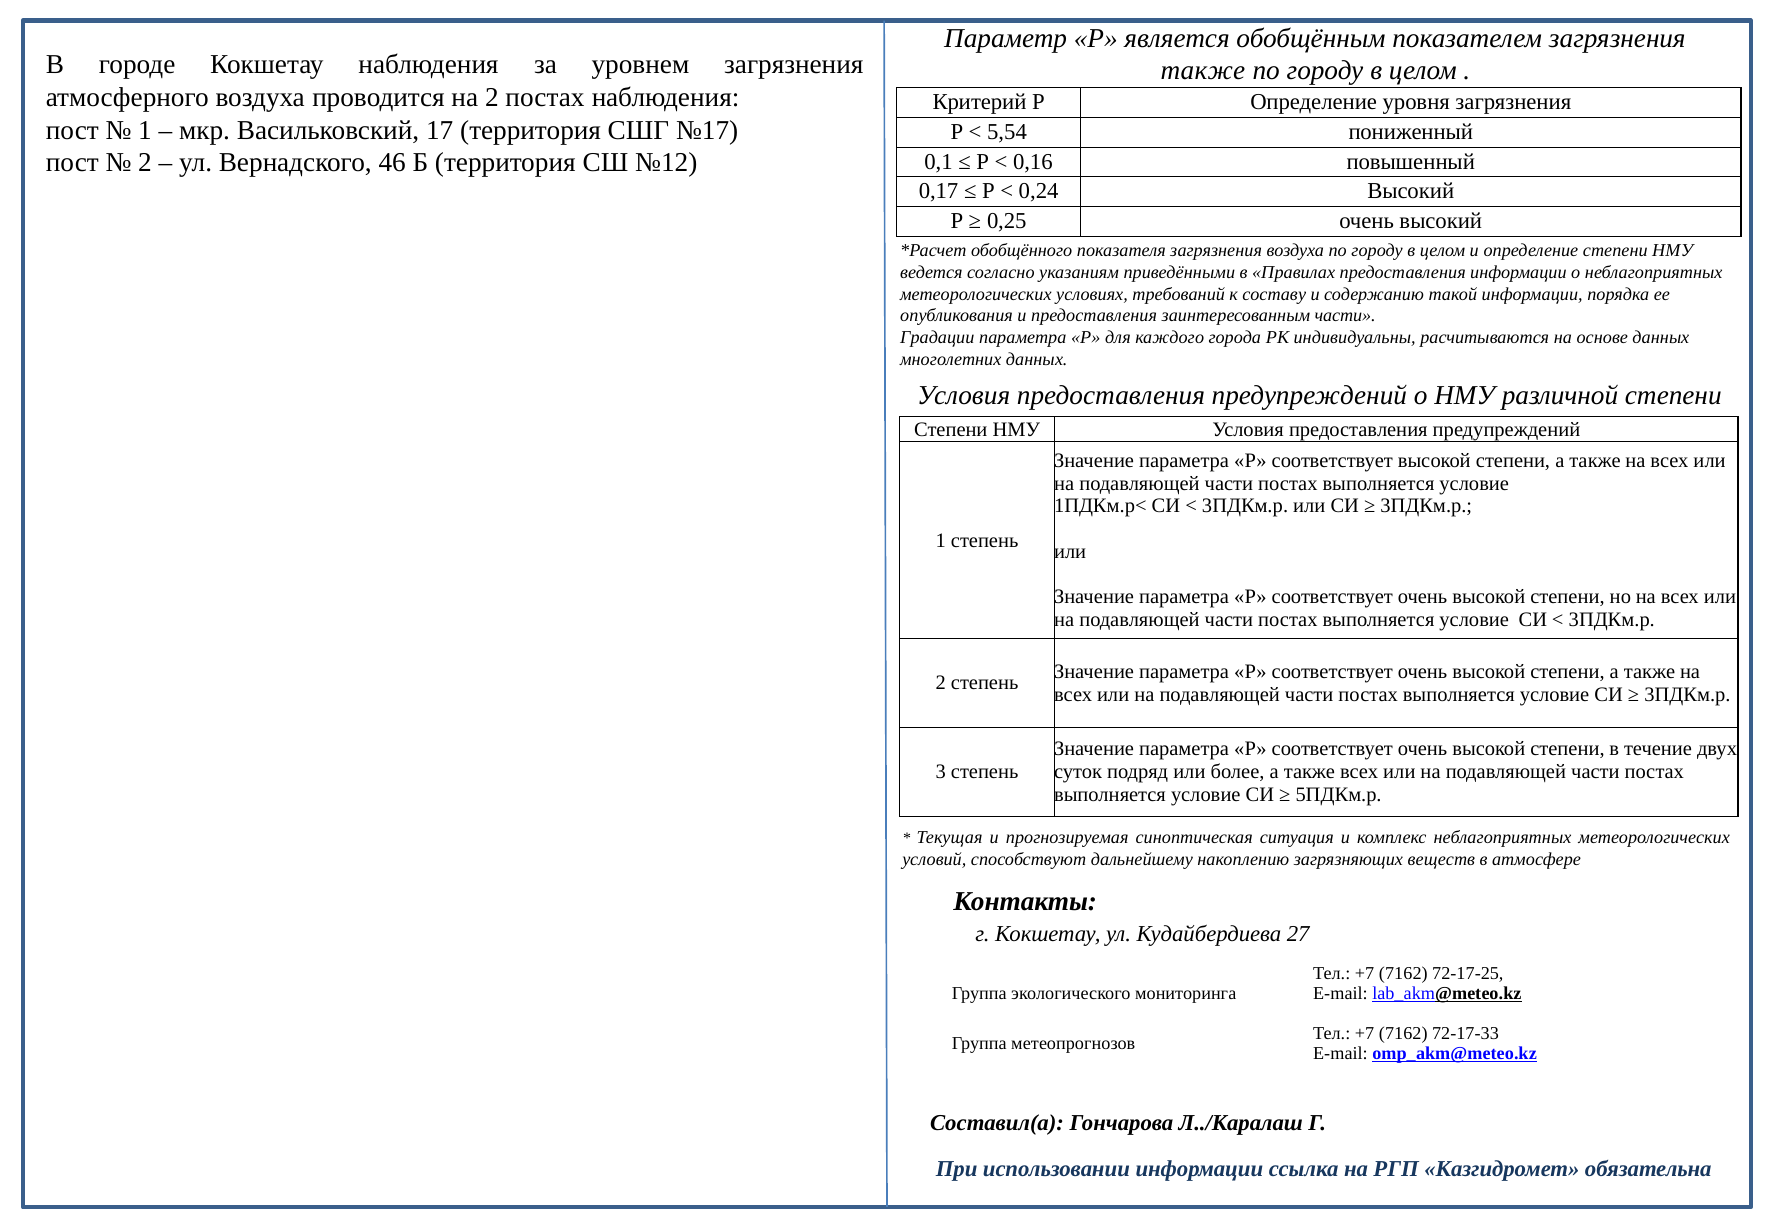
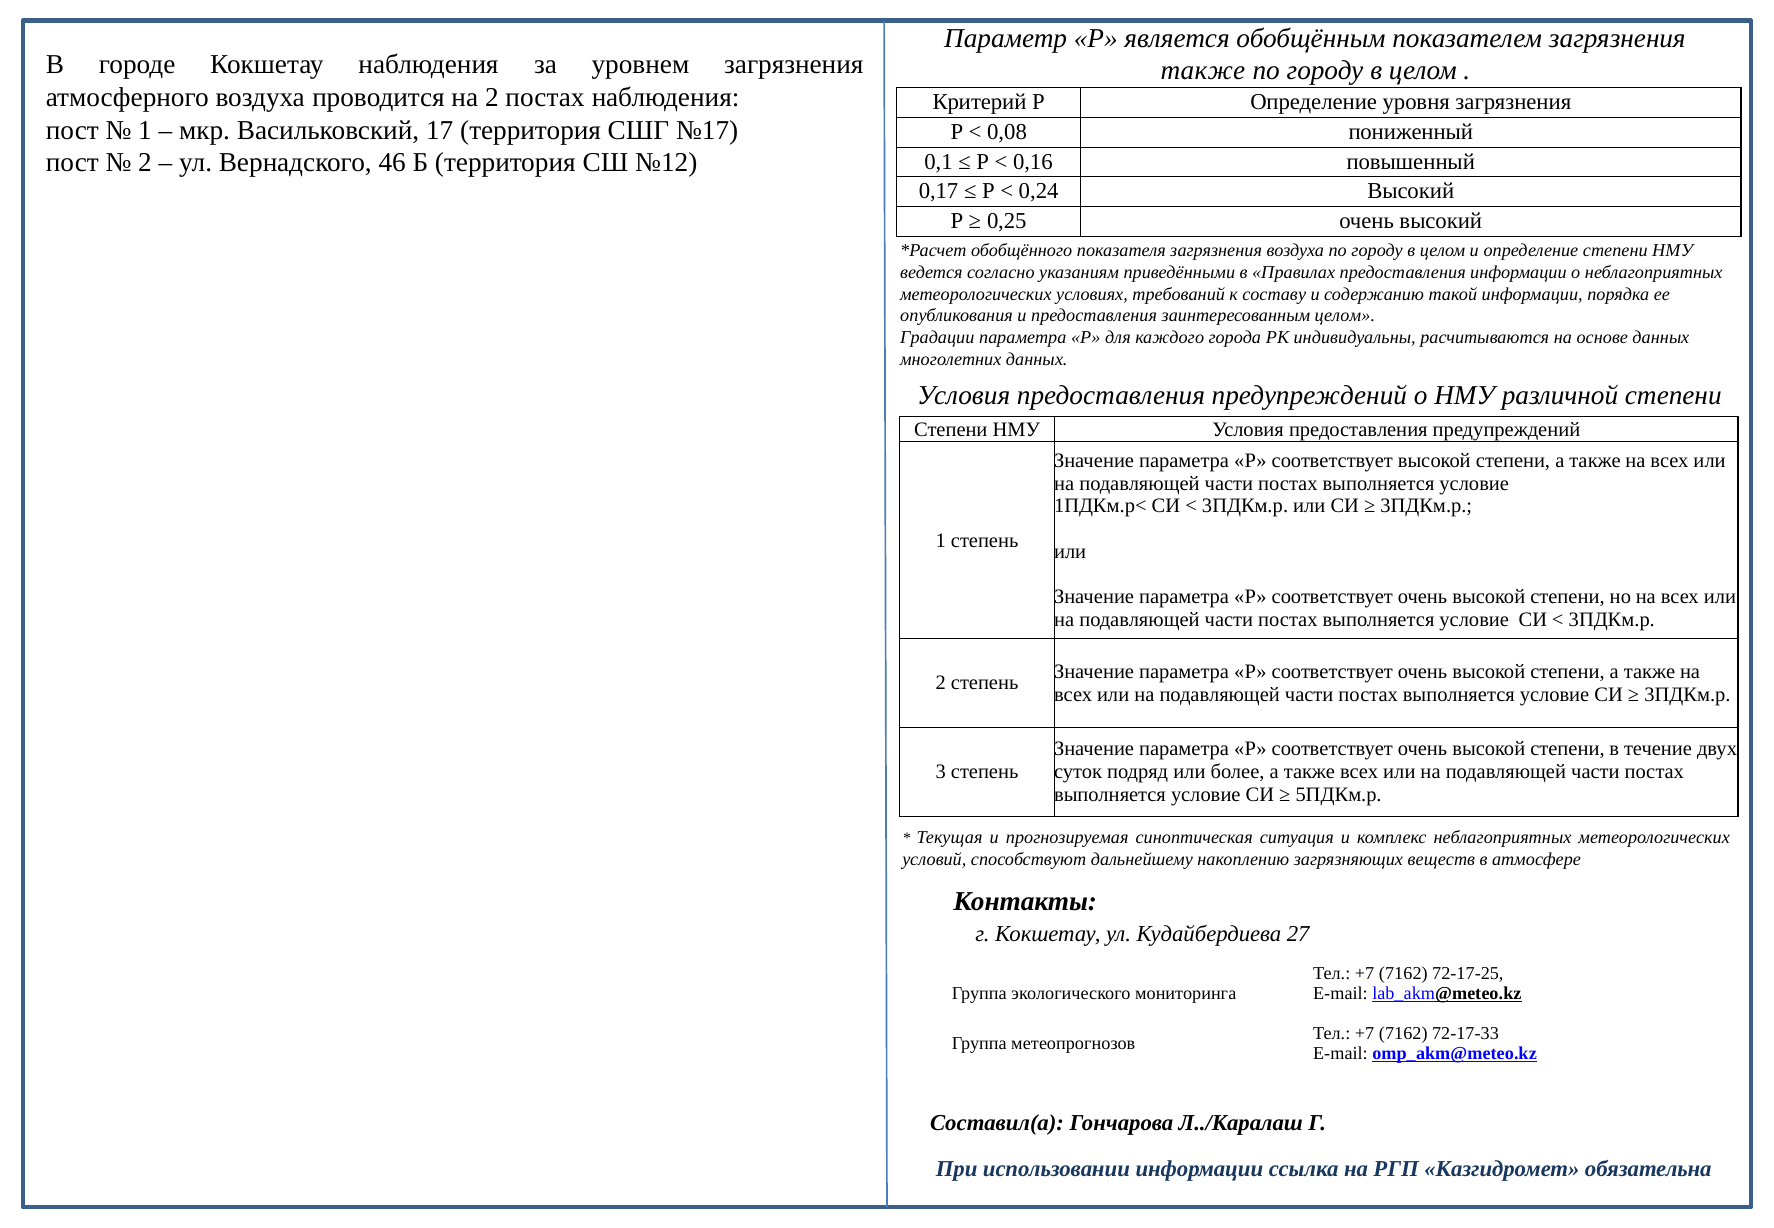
5,54: 5,54 -> 0,08 (1007, 132)
заинтересованным части: части -> целом (1345, 316)
